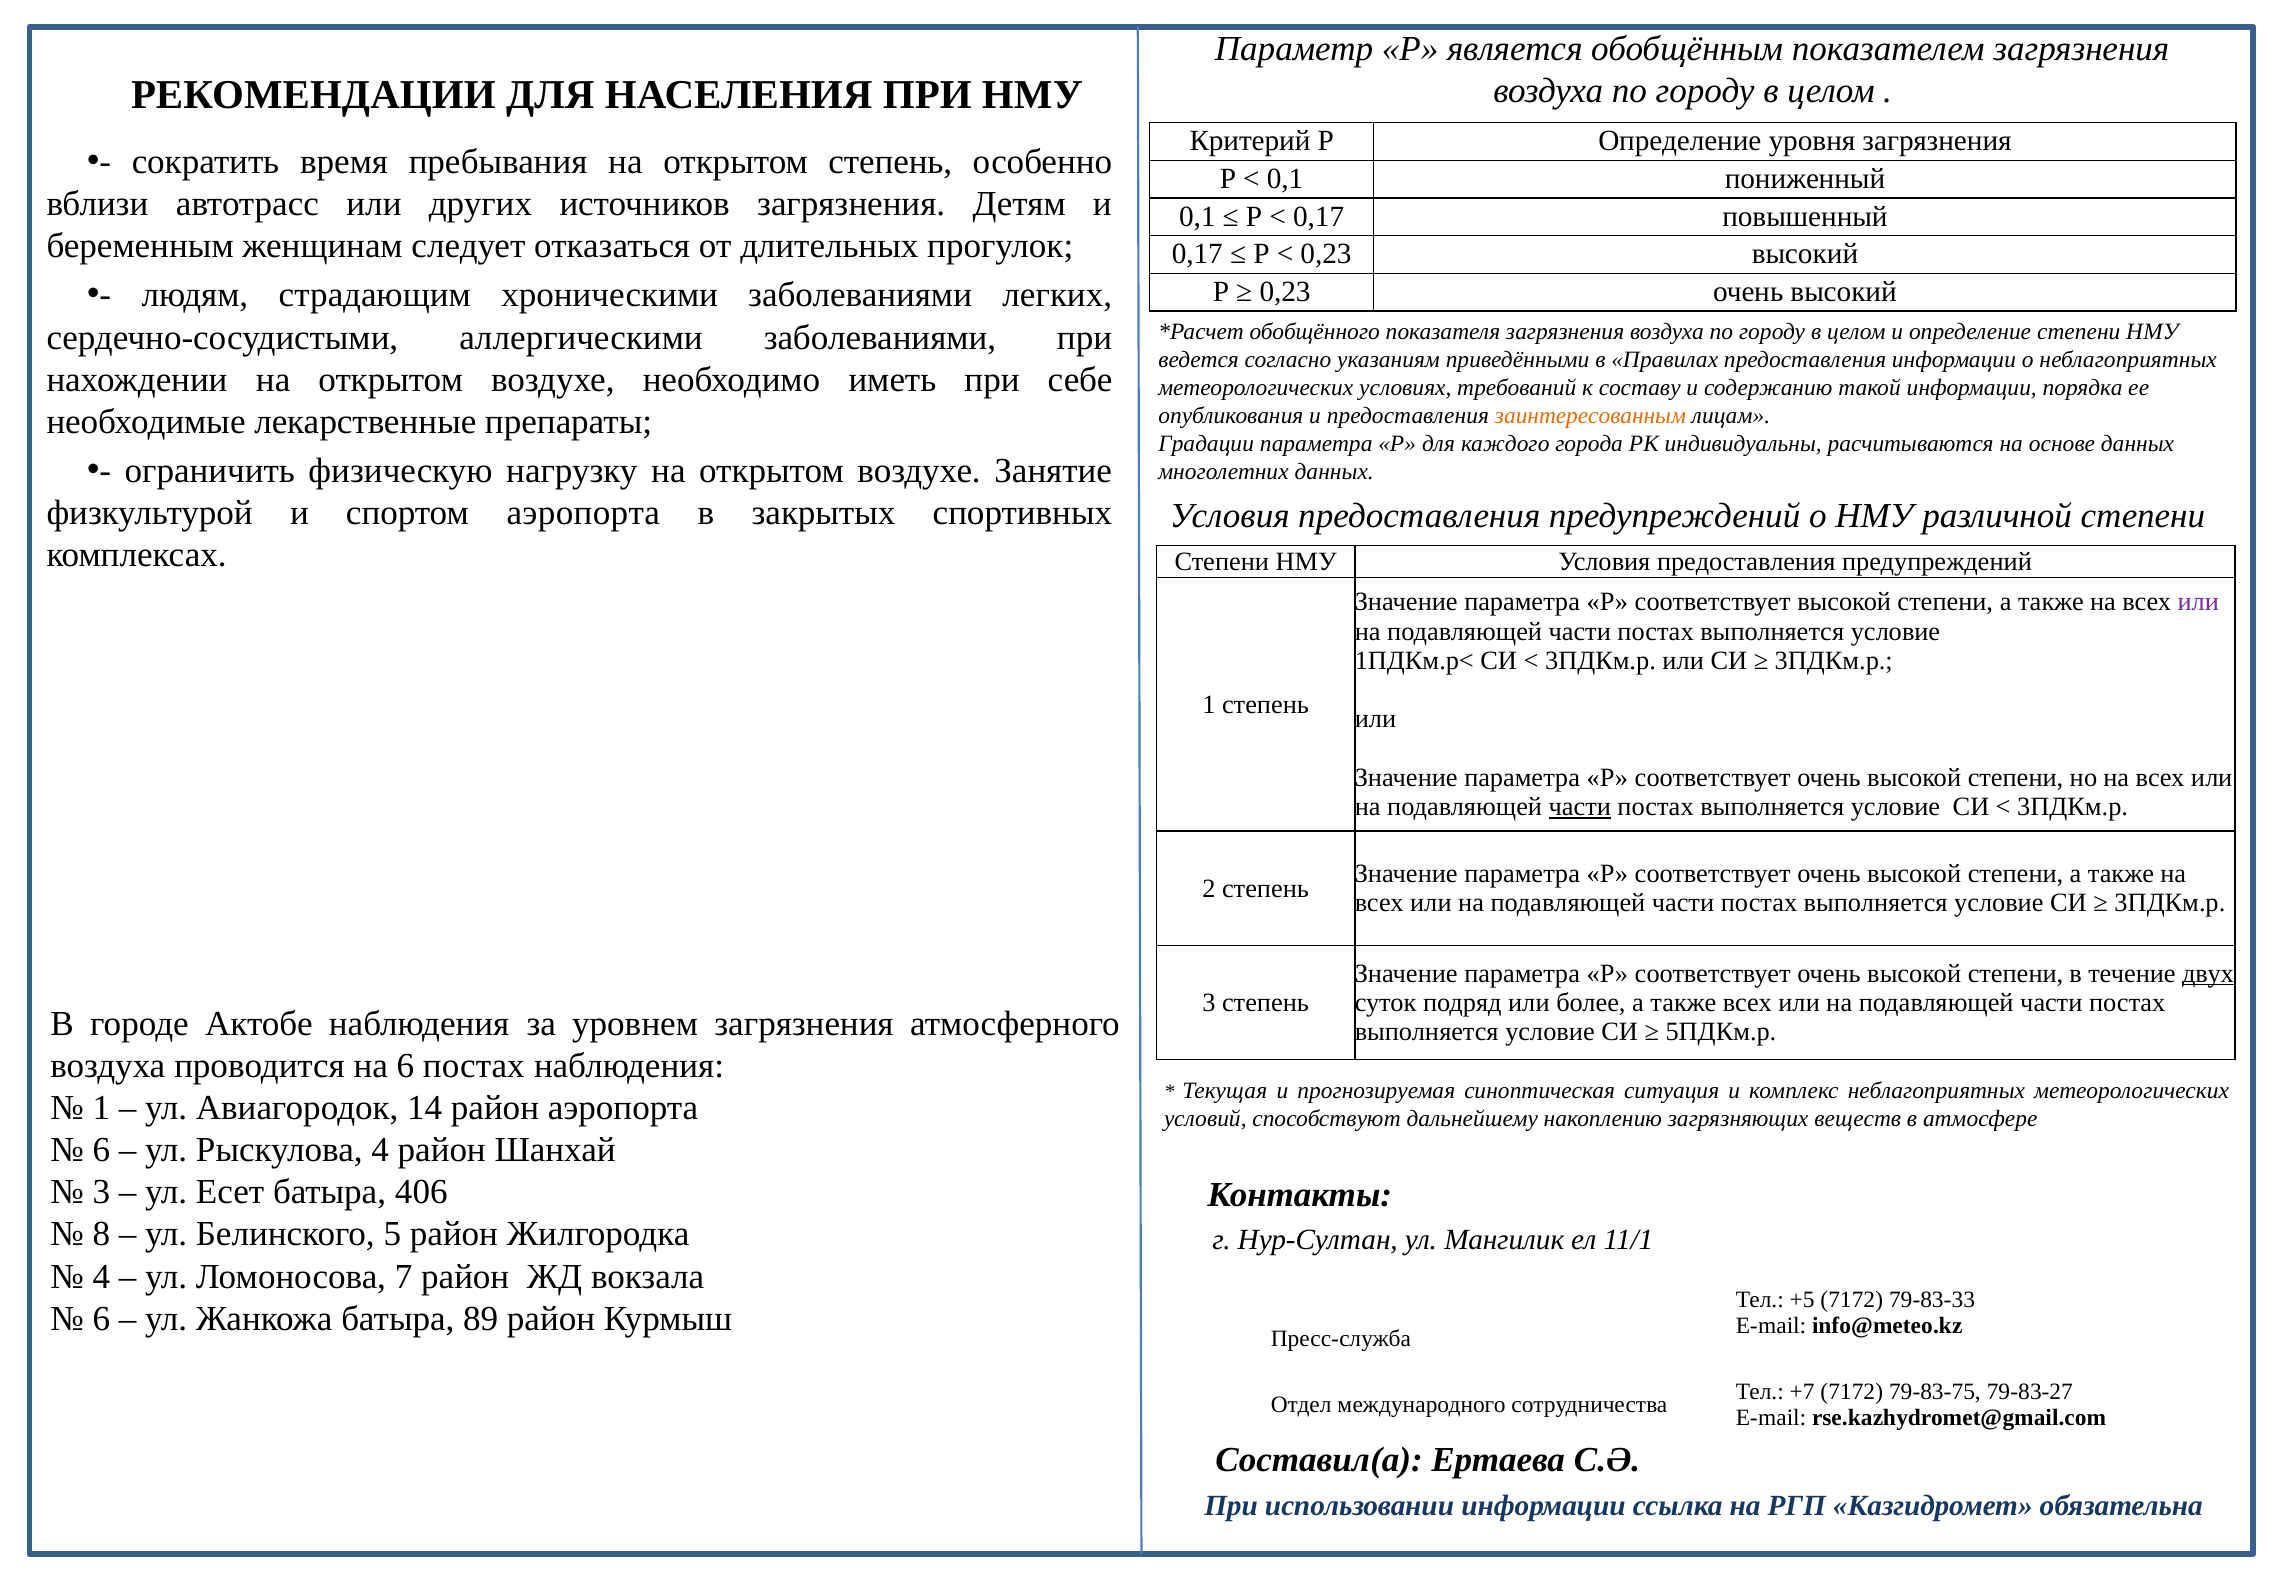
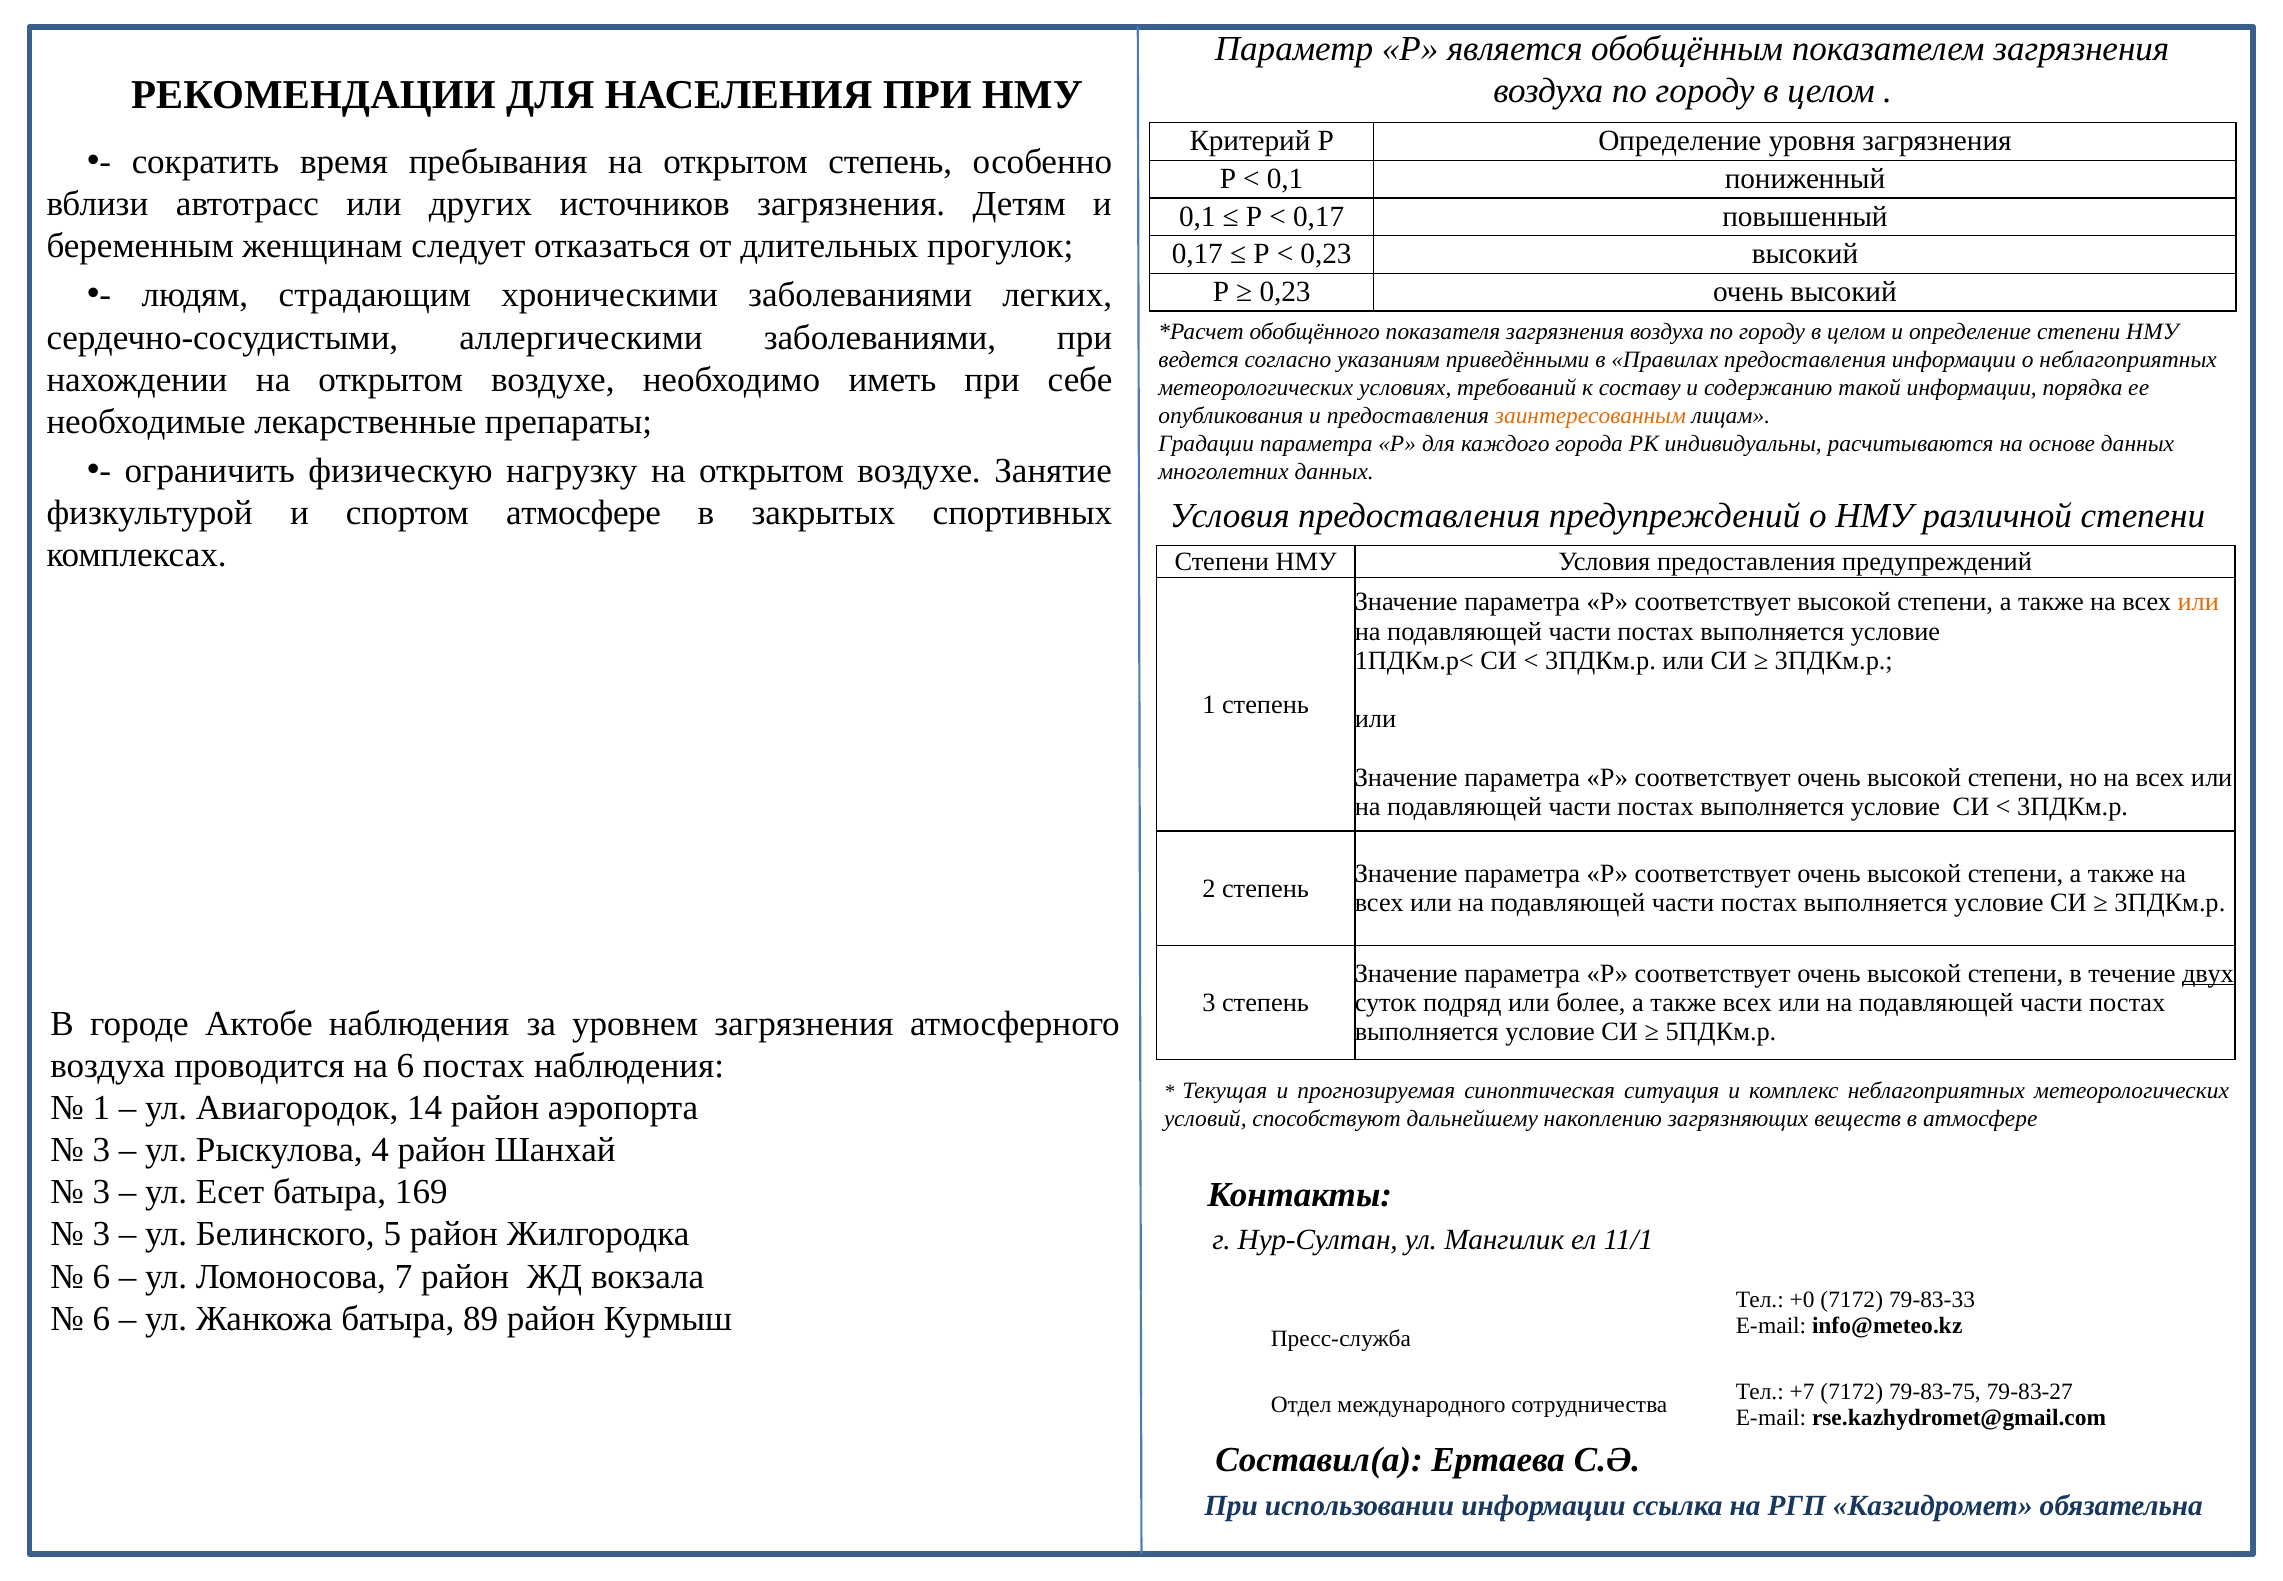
спортом аэропорта: аэропорта -> атмосфере (584, 513)
или colour: purple -> orange (2198, 602)
части underline: present -> none (1580, 806)
6: 6 -> 3 (101, 1150)
406: 406 -> 169 (421, 1192)
8: 8 -> 3 (101, 1234)
4: 4 -> 6 (101, 1276)
+5: +5 -> +0 (1802, 1300)
